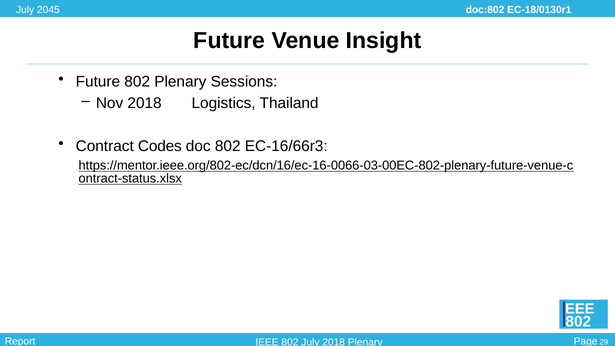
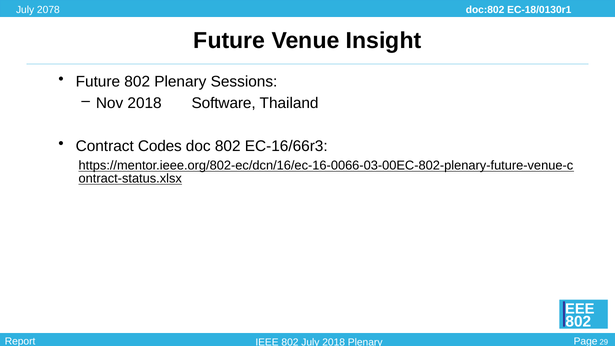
2045: 2045 -> 2078 (48, 10)
Logistics: Logistics -> Software (224, 103)
